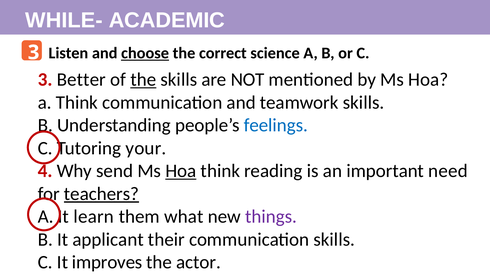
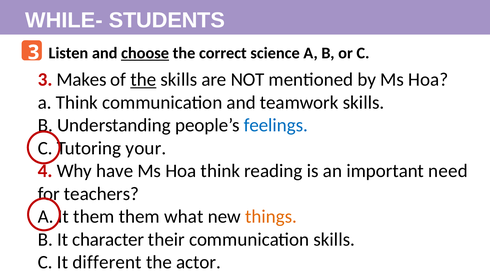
ACADEMIC: ACADEMIC -> STUDENTS (167, 20)
Better: Better -> Makes (81, 80)
send: send -> have (115, 171)
Hoa underline: present -> none (181, 171)
teachers underline: present -> none (101, 194)
learn: learn -> them (94, 217)
things colour: purple -> orange (271, 217)
applicant: applicant -> character (108, 240)
improves: improves -> different (107, 263)
